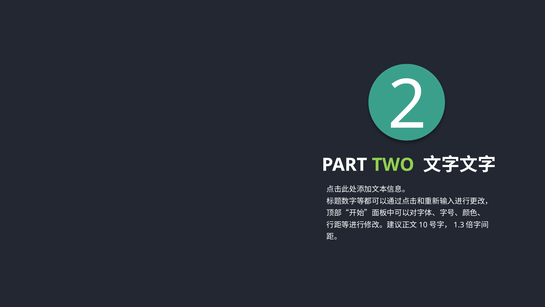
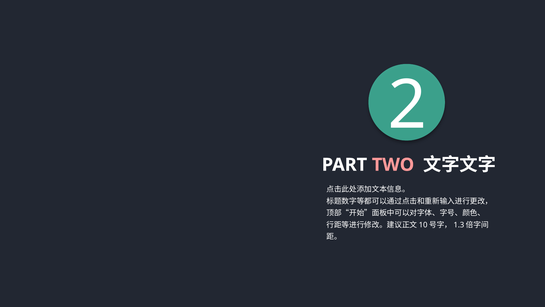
TWO colour: light green -> pink (393, 165)
